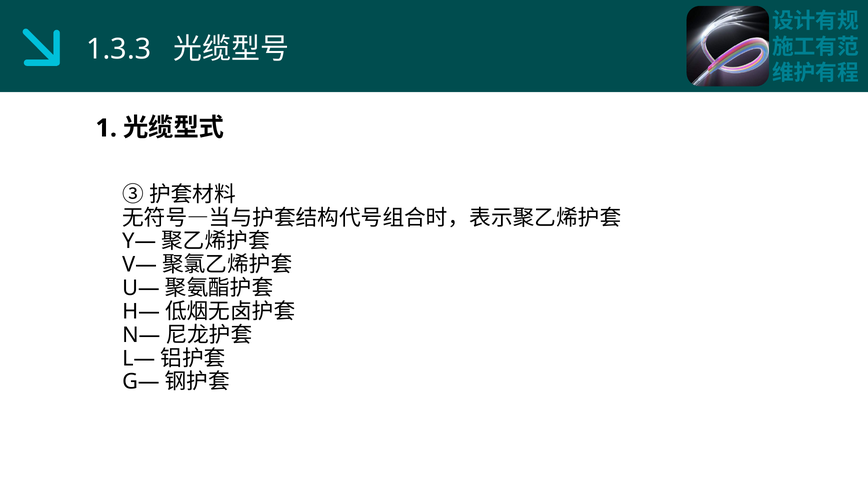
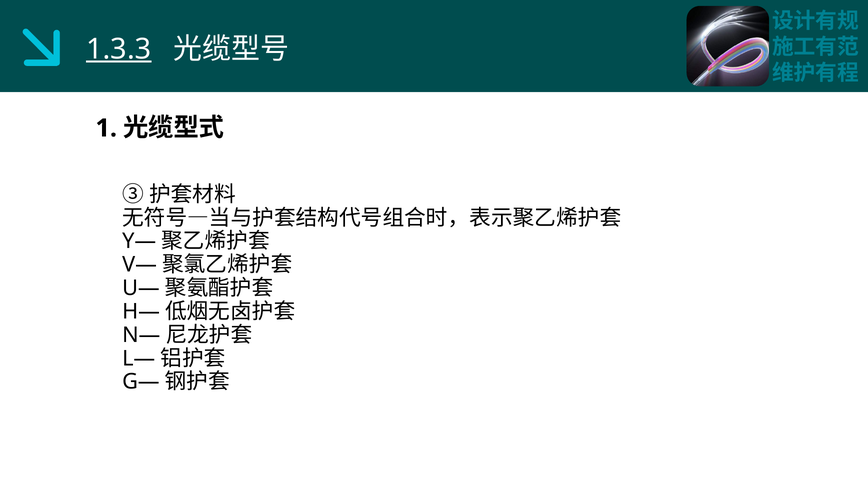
1.3.3 underline: none -> present (119, 49)
